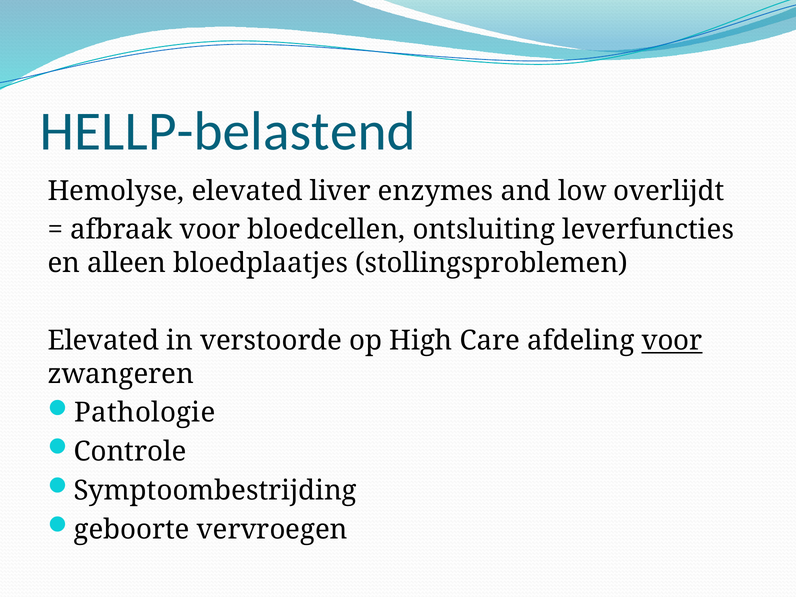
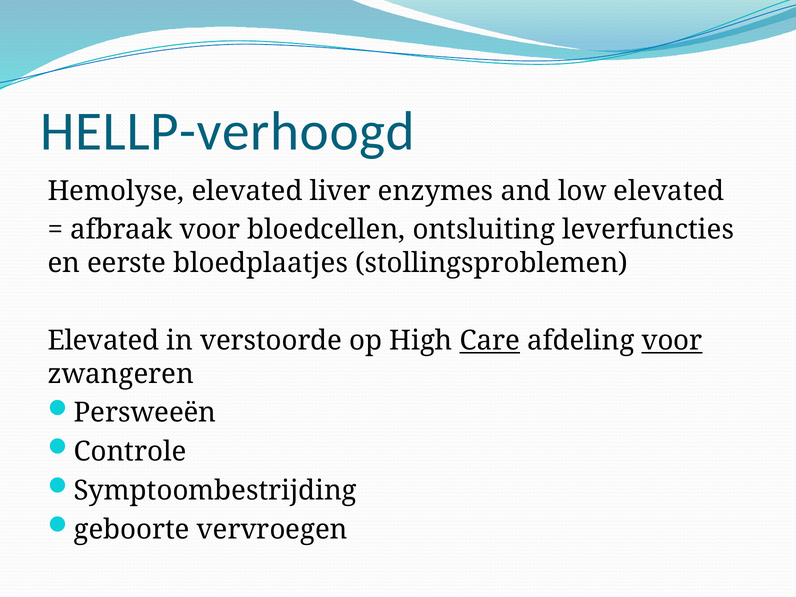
HELLP-belastend: HELLP-belastend -> HELLP-verhoogd (228, 131)
low overlijdt: overlijdt -> elevated (669, 191)
alleen: alleen -> eerste (127, 263)
Care underline: none -> present (490, 341)
Pathologie: Pathologie -> Persweeën (145, 413)
